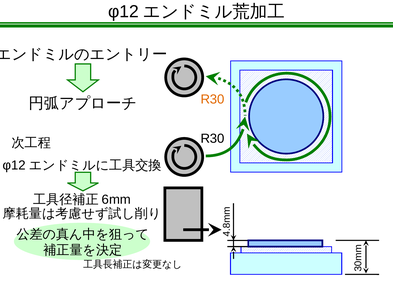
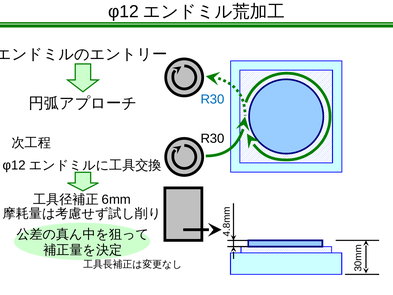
R30 colour: orange -> blue (213, 99)
